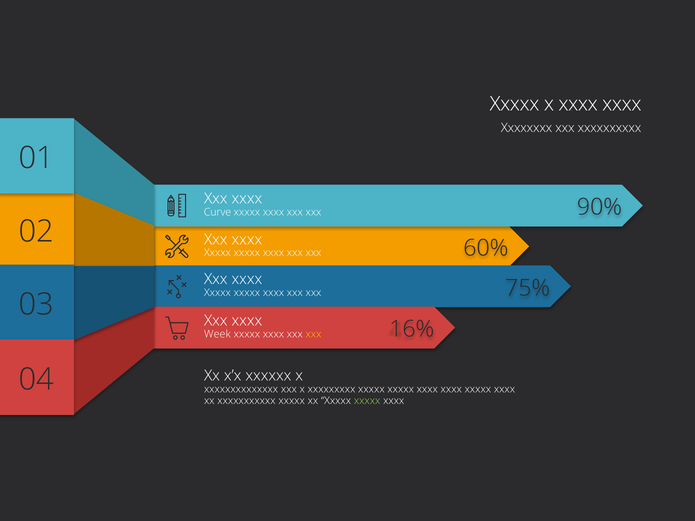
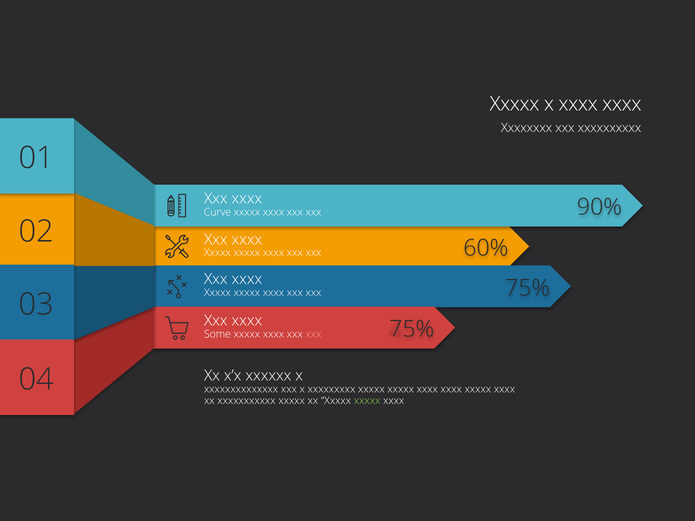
16%: 16% -> 75% (412, 329)
Week: Week -> Some (217, 334)
xxx colour: yellow -> pink (314, 334)
